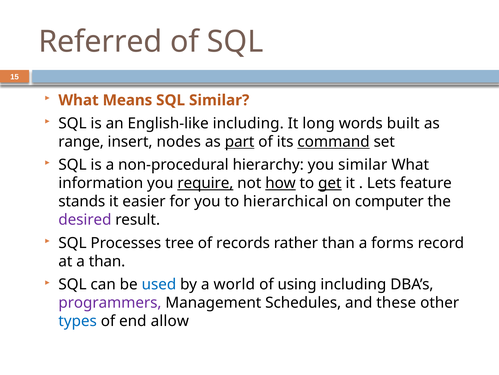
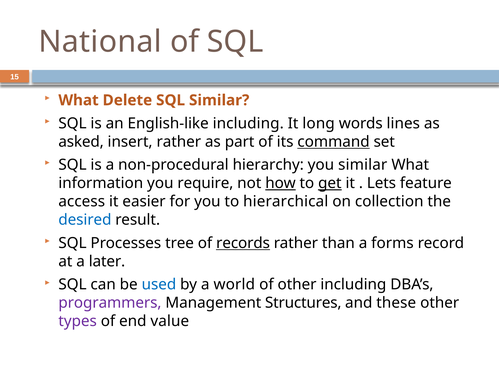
Referred: Referred -> National (100, 42)
Means: Means -> Delete (127, 100)
built: built -> lines (403, 123)
range: range -> asked (81, 141)
insert nodes: nodes -> rather (179, 141)
part underline: present -> none (240, 141)
require underline: present -> none (205, 183)
stands: stands -> access (82, 201)
computer: computer -> collection (389, 201)
desired colour: purple -> blue (85, 219)
records underline: none -> present (243, 243)
a than: than -> later (107, 261)
of using: using -> other (297, 284)
Schedules: Schedules -> Structures (303, 302)
types colour: blue -> purple (78, 321)
allow: allow -> value (170, 321)
